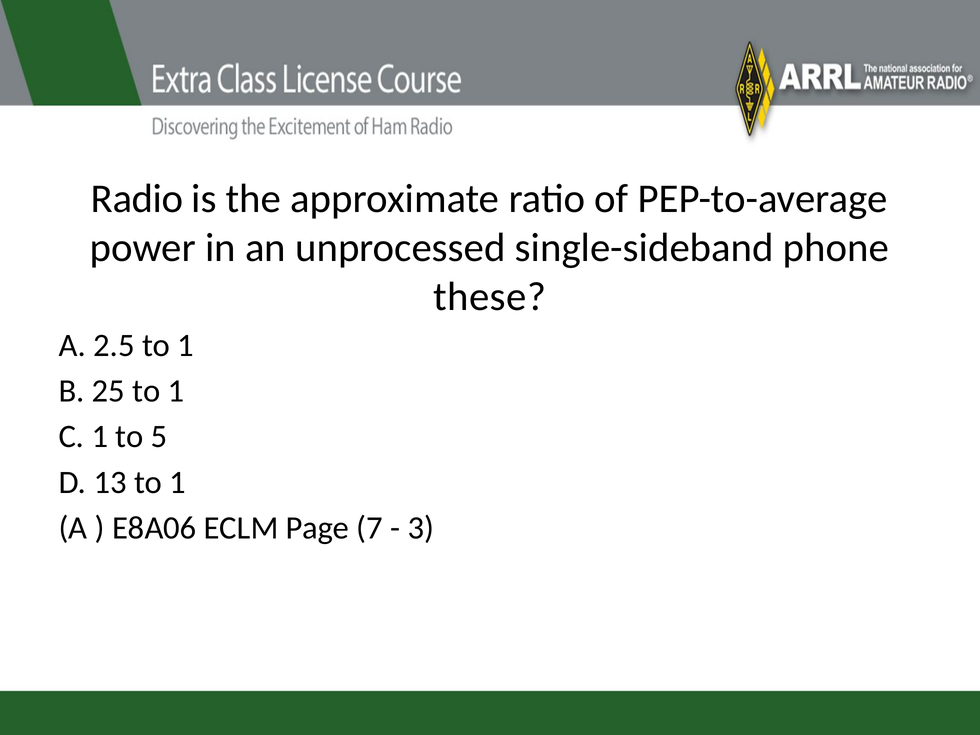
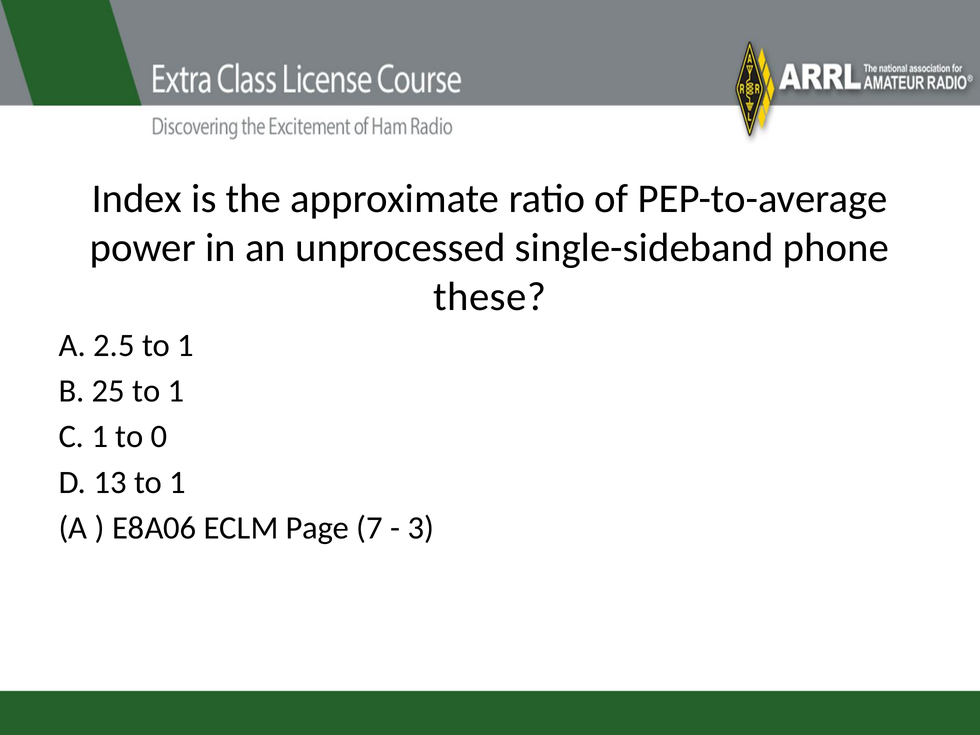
Radio: Radio -> Index (137, 199)
5: 5 -> 0 (159, 437)
